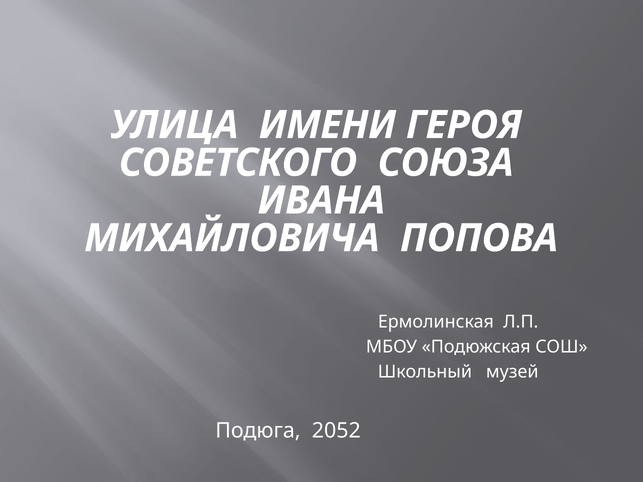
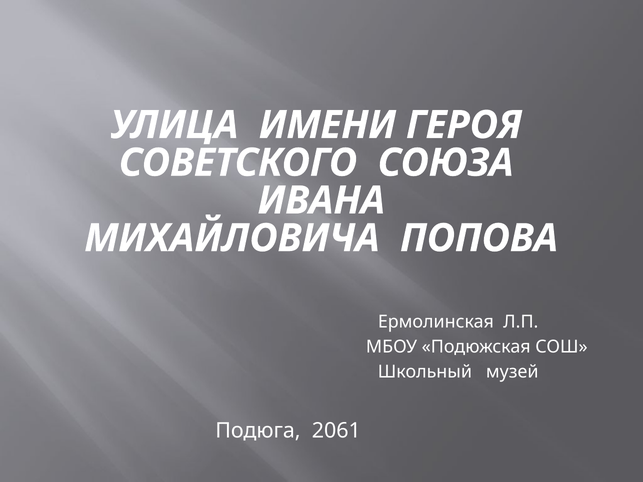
2052: 2052 -> 2061 (336, 431)
